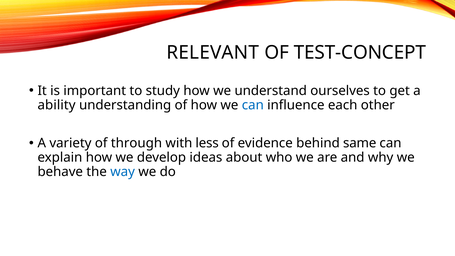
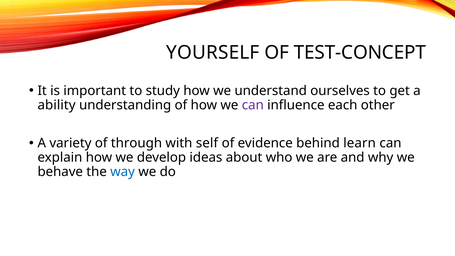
RELEVANT: RELEVANT -> YOURSELF (213, 53)
can colour: blue -> purple (253, 105)
less: less -> self (207, 143)
same: same -> learn (360, 143)
